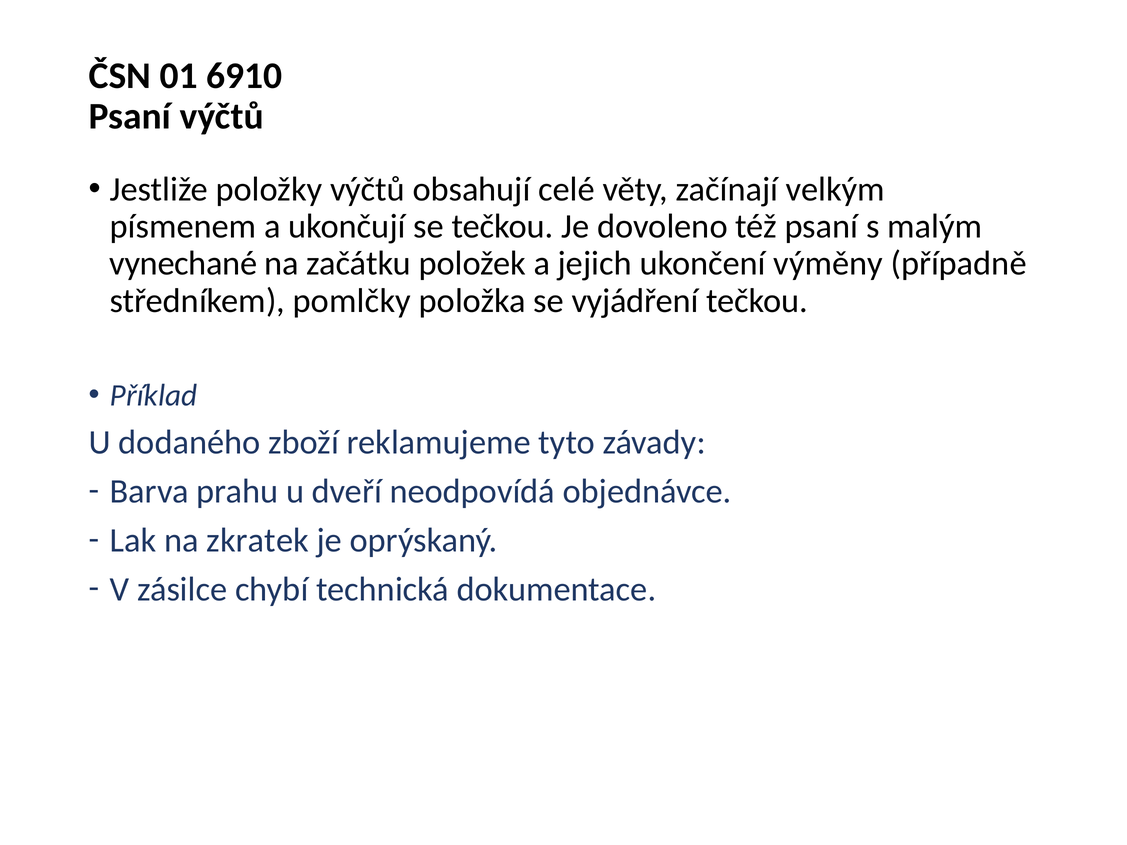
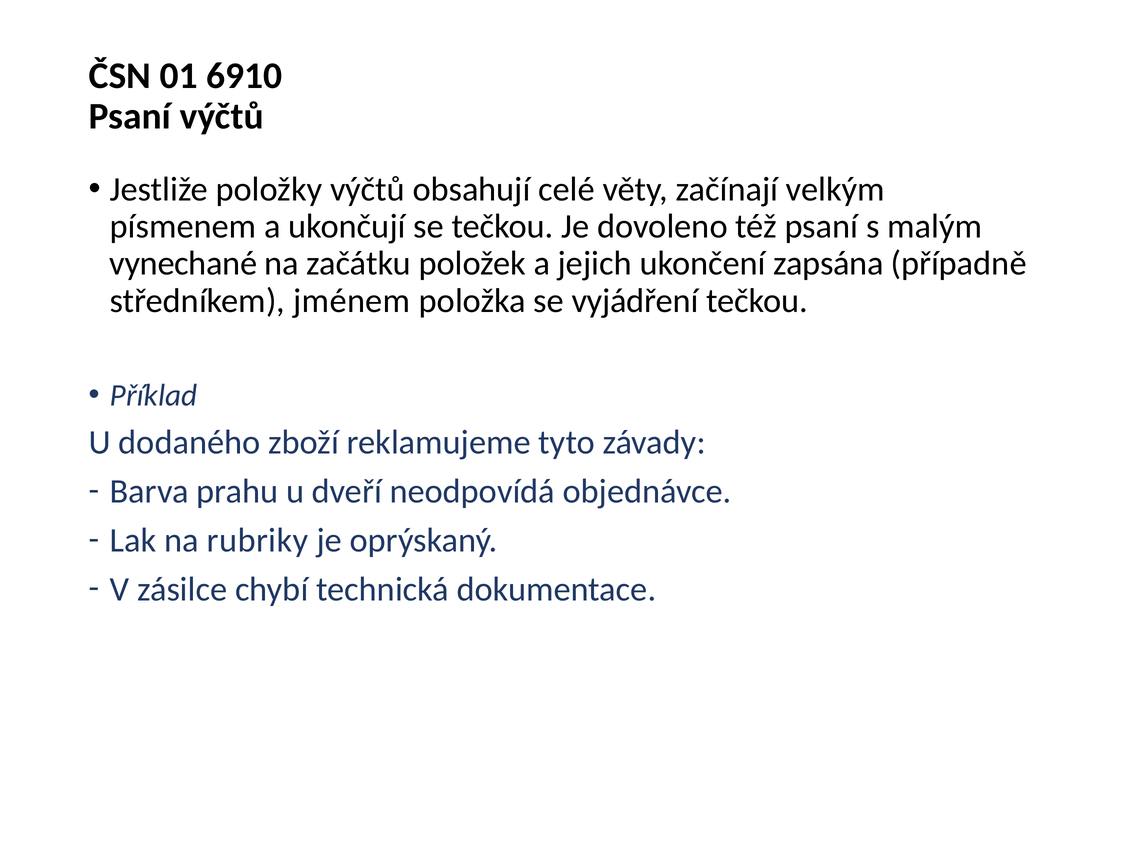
výměny: výměny -> zapsána (828, 264)
pomlčky: pomlčky -> jménem (352, 301)
zkratek: zkratek -> rubriky (257, 540)
